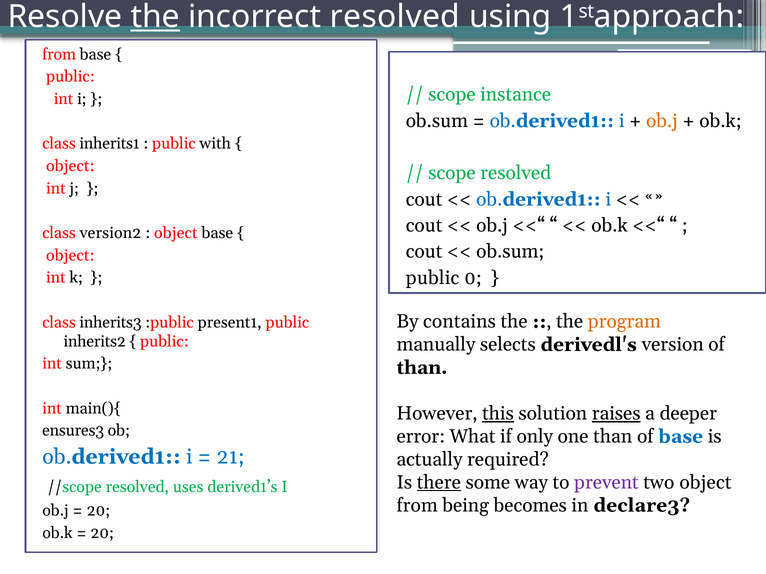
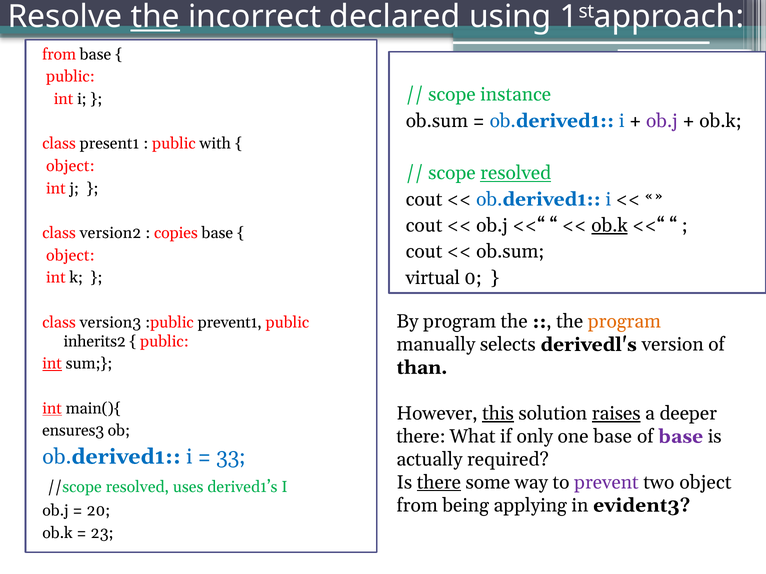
incorrect resolved: resolved -> declared (395, 17)
ob.j colour: orange -> purple (662, 121)
inherits1: inherits1 -> present1 (109, 144)
resolved underline: none -> present (516, 173)
ob.k underline: none -> present (610, 226)
object: object -> copies (176, 233)
public: public -> virtual (433, 278)
By contains: contains -> program (460, 322)
inherits3: inherits3 -> version3 (110, 323)
present1: present1 -> prevent1 (230, 323)
int underline: none -> present (52, 364)
int underline: none -> present (52, 409)
error: error -> there (421, 437)
one than: than -> base (613, 437)
base colour: blue -> purple (681, 437)
21: 21 -> 33 (231, 457)
becomes: becomes -> applying (530, 506)
declare3: declare3 -> evident3 (642, 506)
20: 20 -> 23 (102, 533)
